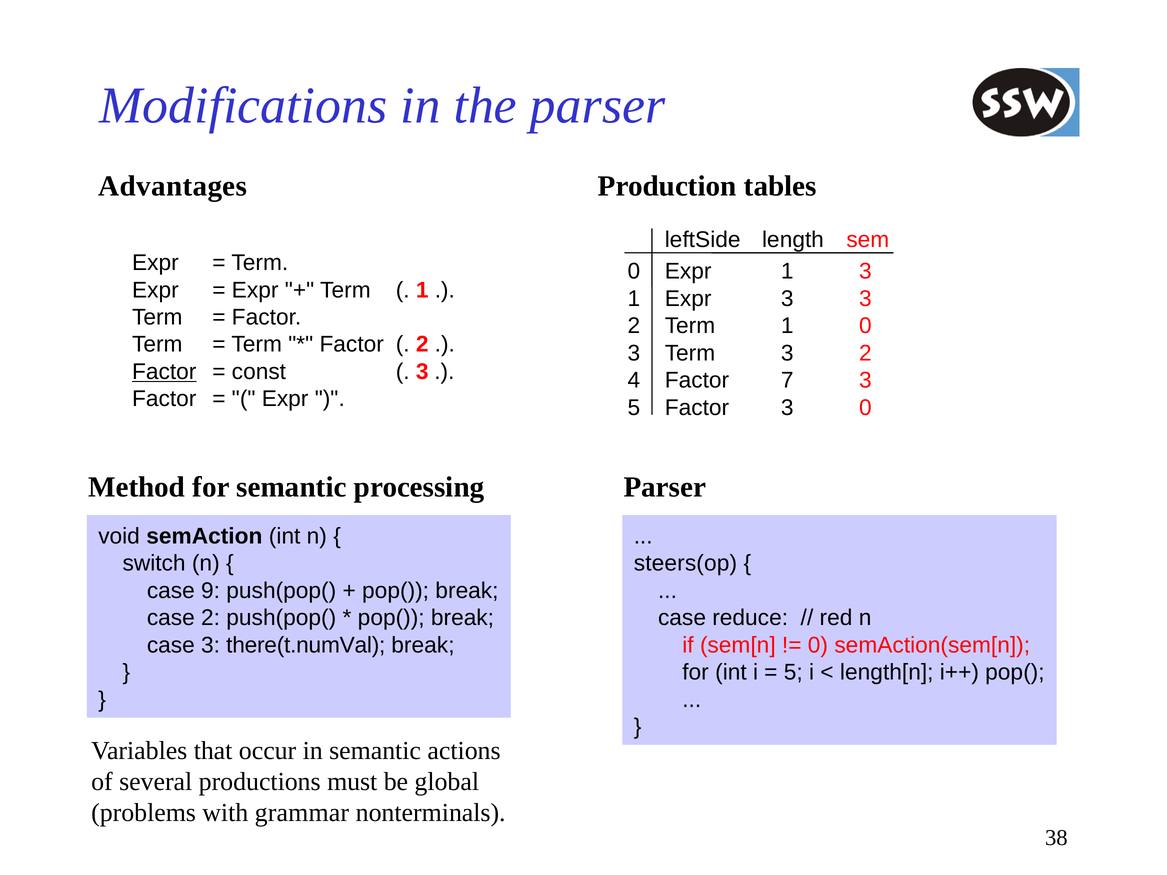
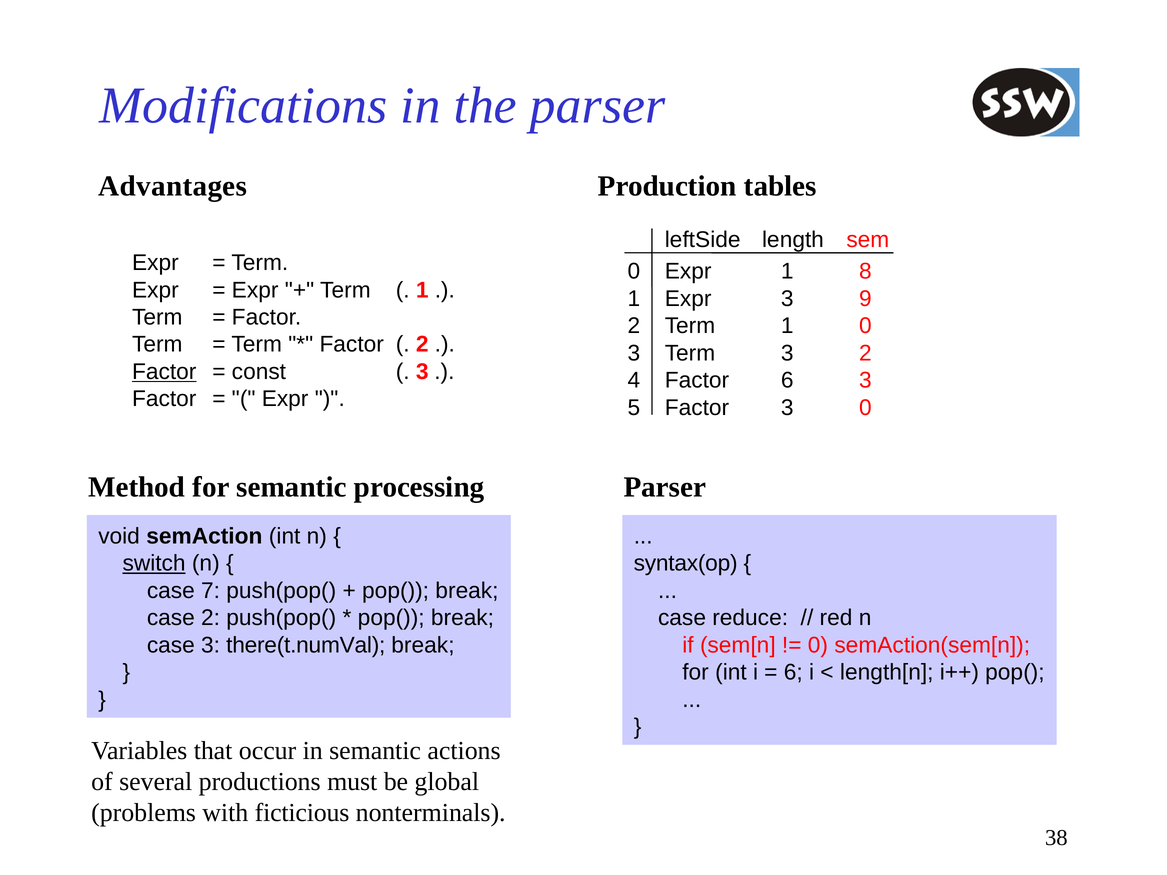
1 3: 3 -> 8 (865, 272)
3 3: 3 -> 9 (865, 299)
Factor 7: 7 -> 6 (787, 381)
switch underline: none -> present (154, 564)
steers(op: steers(op -> syntax(op (686, 564)
9: 9 -> 7 (211, 591)
5: 5 -> 6 (793, 673)
grammar: grammar -> ficticious (302, 813)
